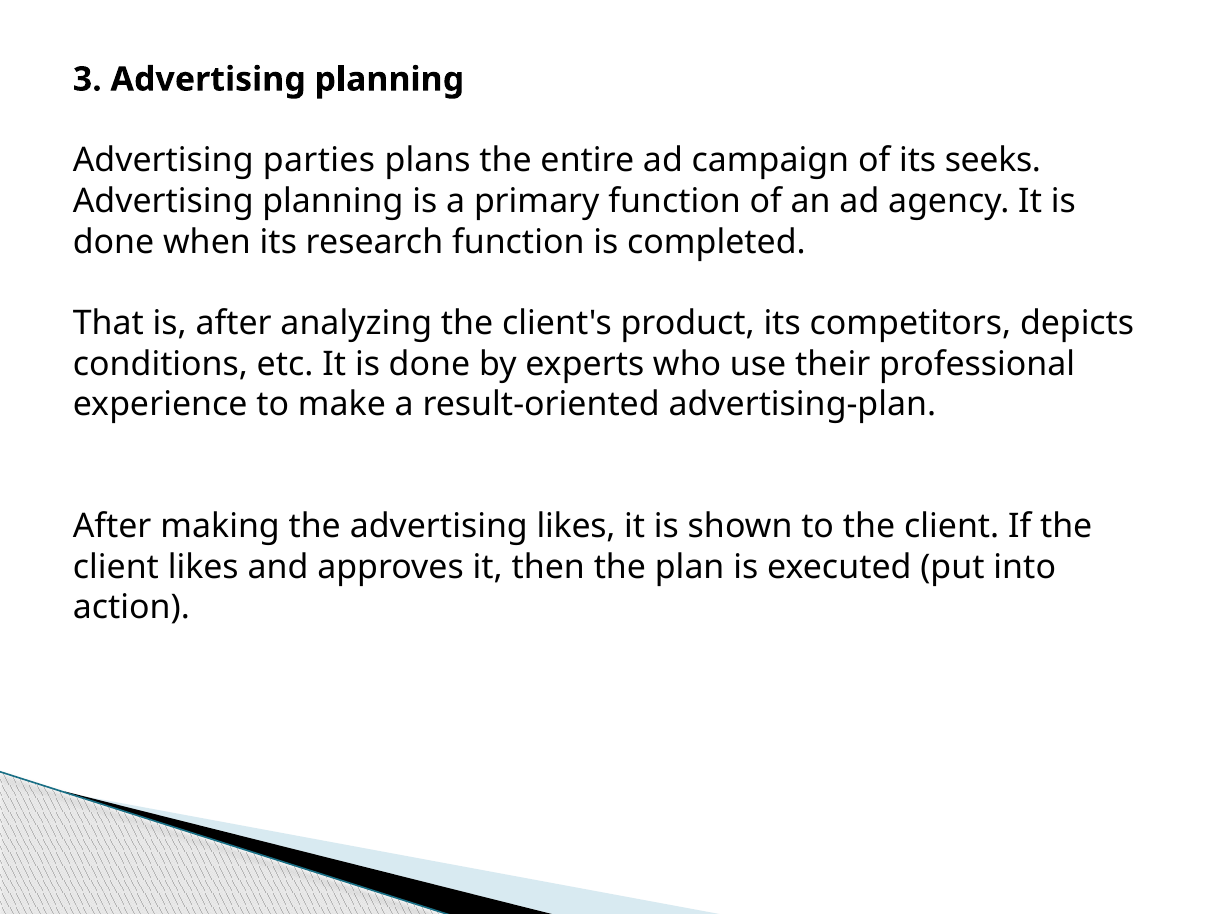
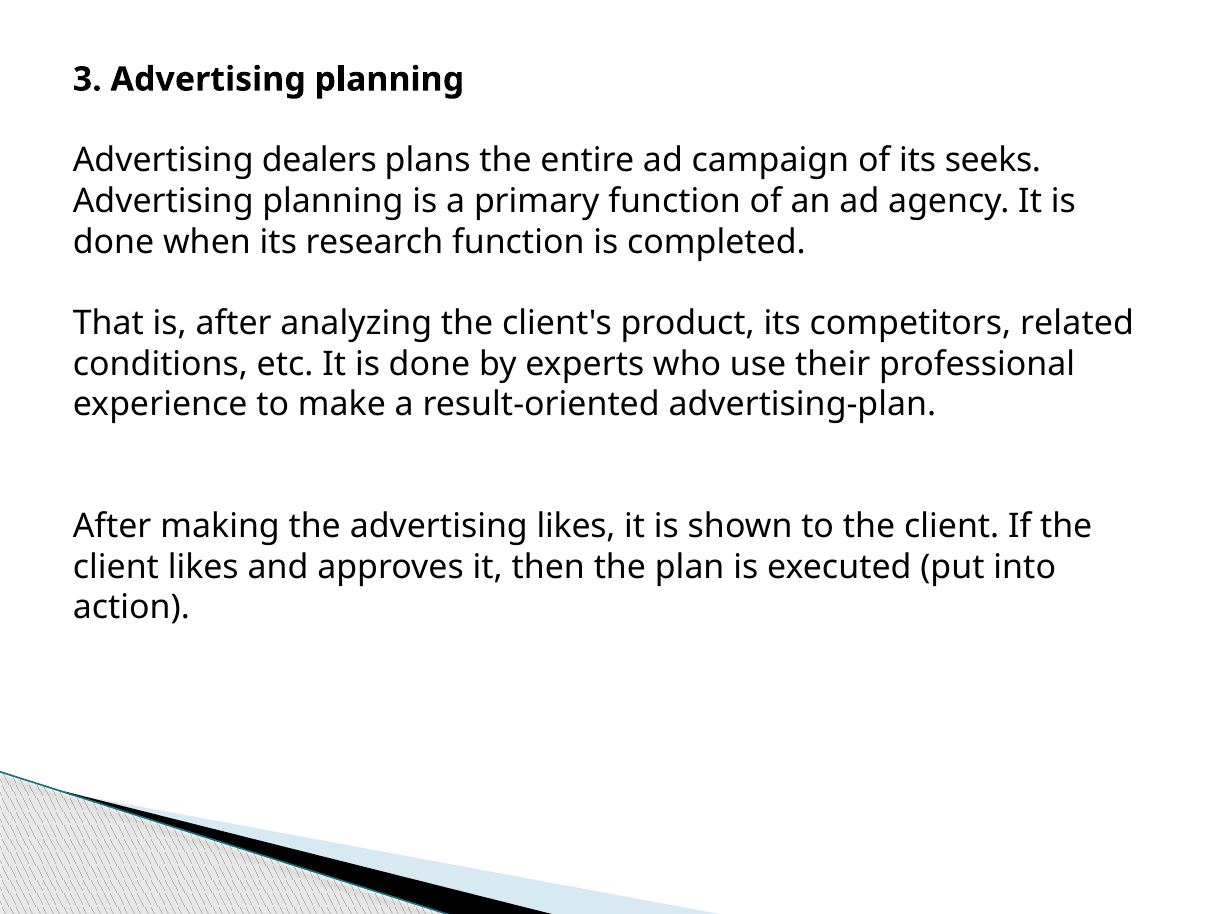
parties: parties -> dealers (319, 161)
depicts: depicts -> related (1077, 323)
